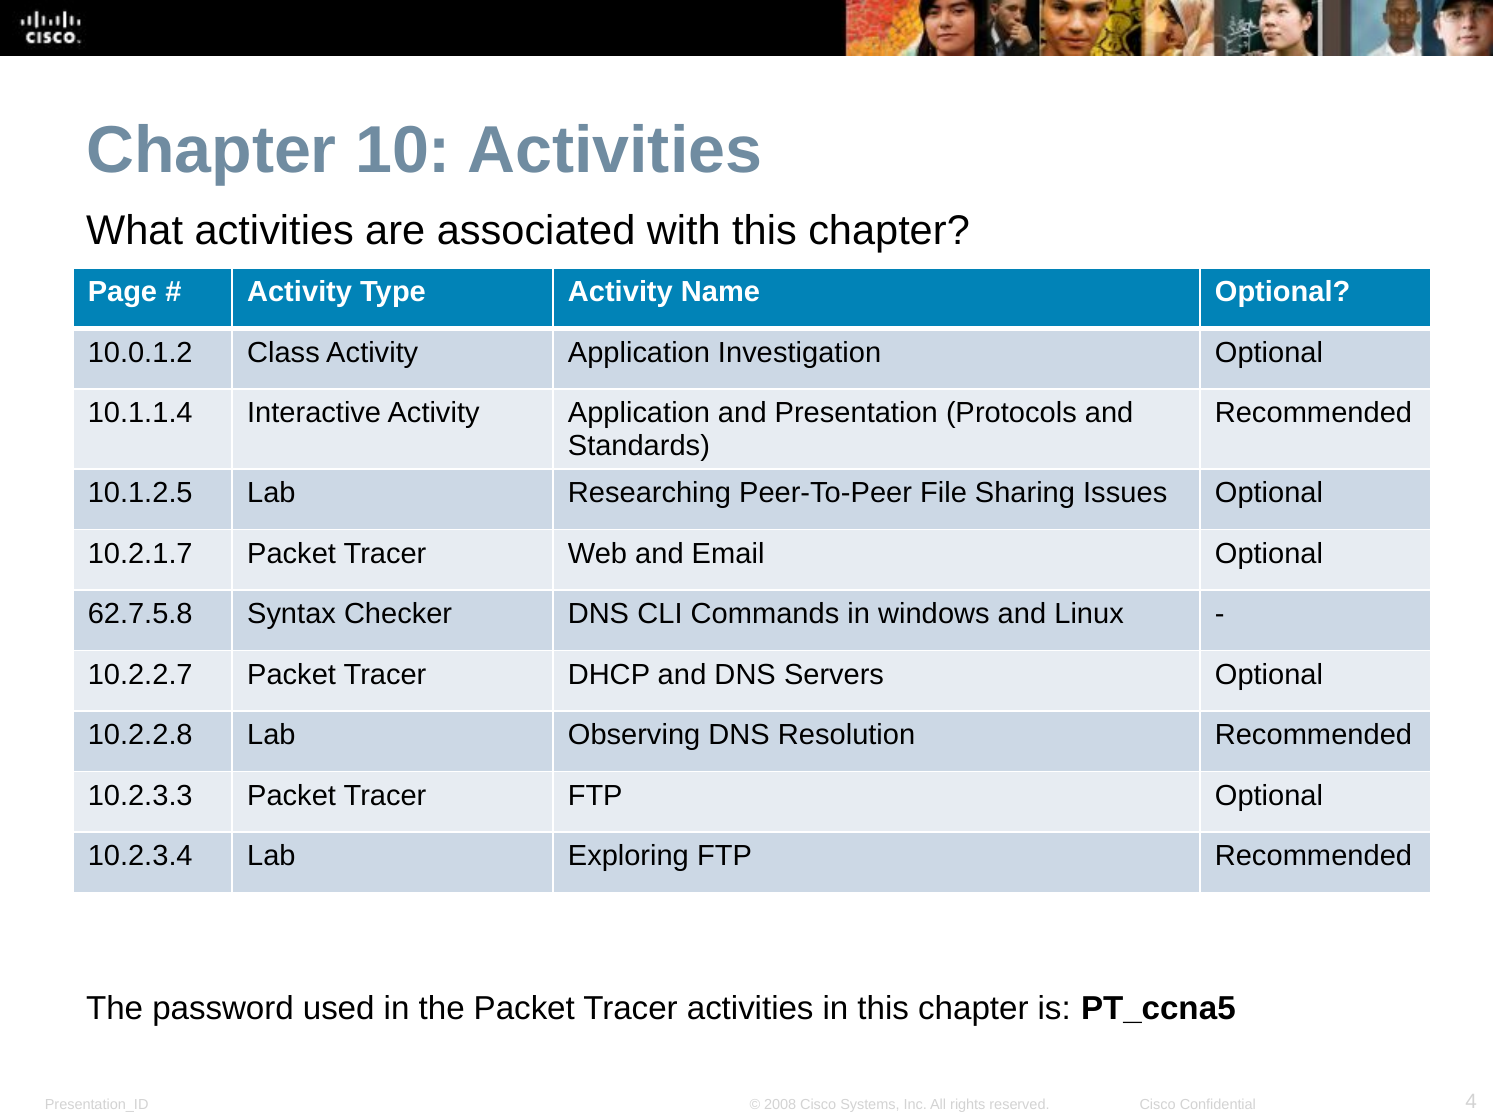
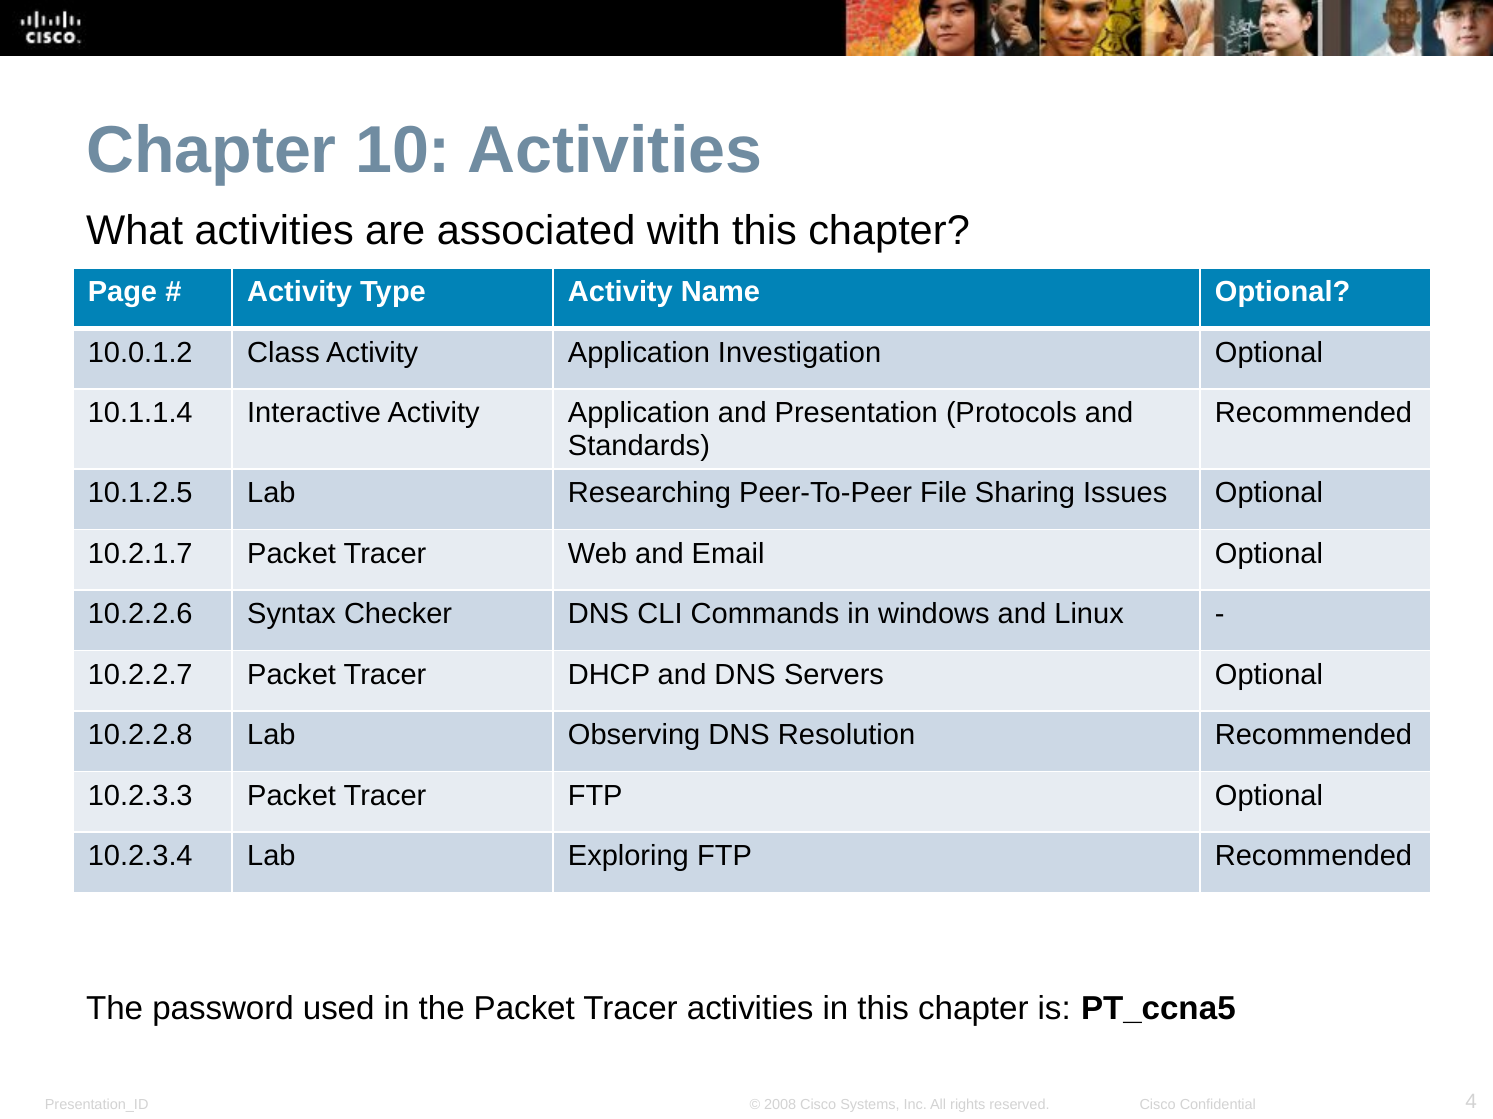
62.7.5.8: 62.7.5.8 -> 10.2.2.6 (140, 615)
